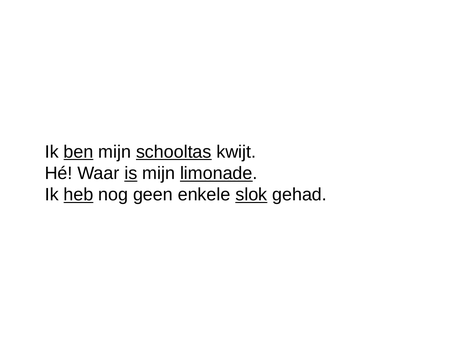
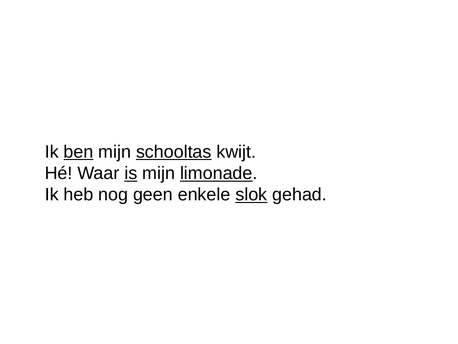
heb underline: present -> none (78, 194)
